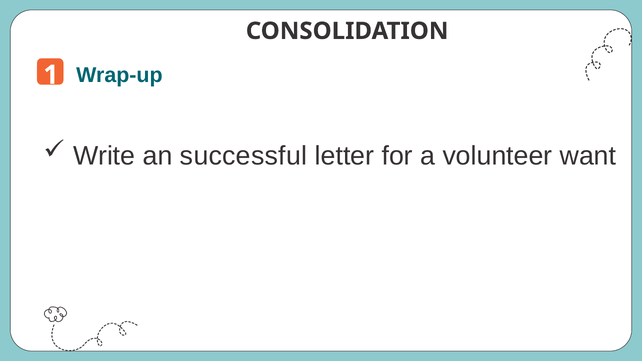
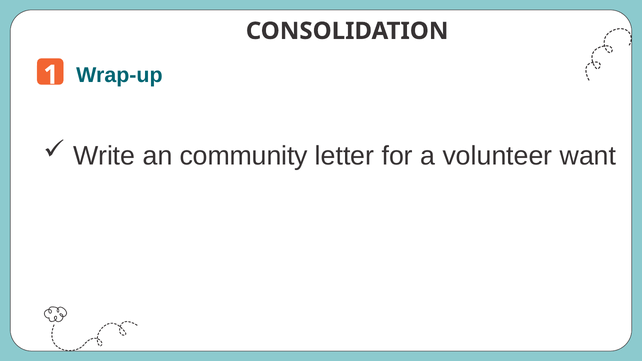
successful: successful -> community (244, 156)
